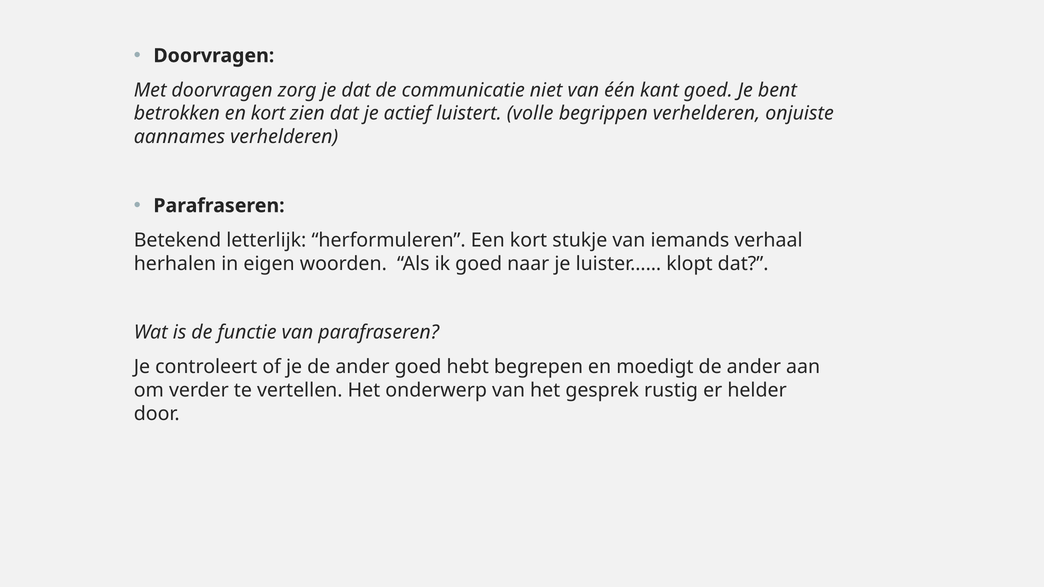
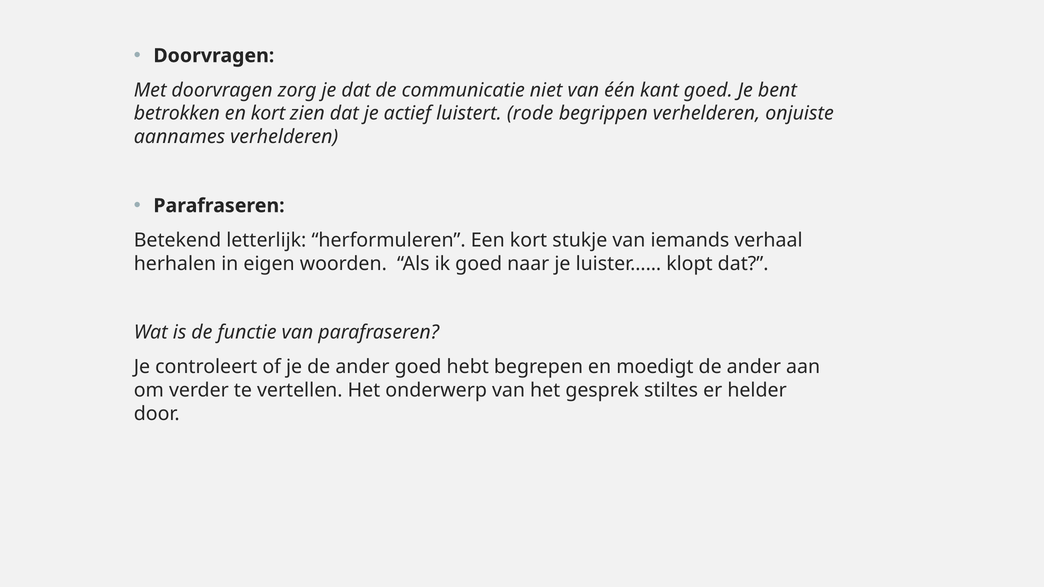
volle: volle -> rode (530, 114)
rustig: rustig -> stiltes (671, 390)
